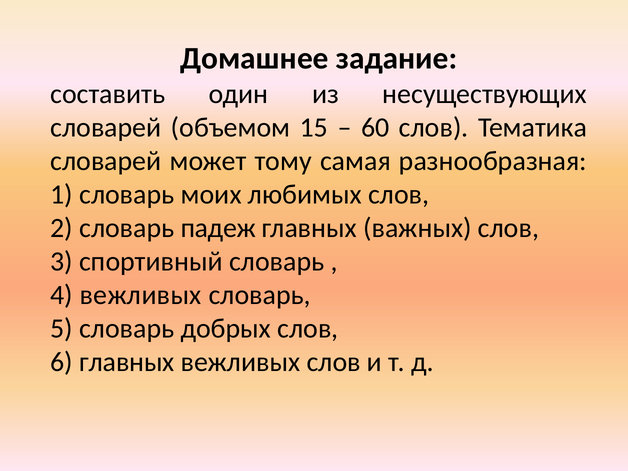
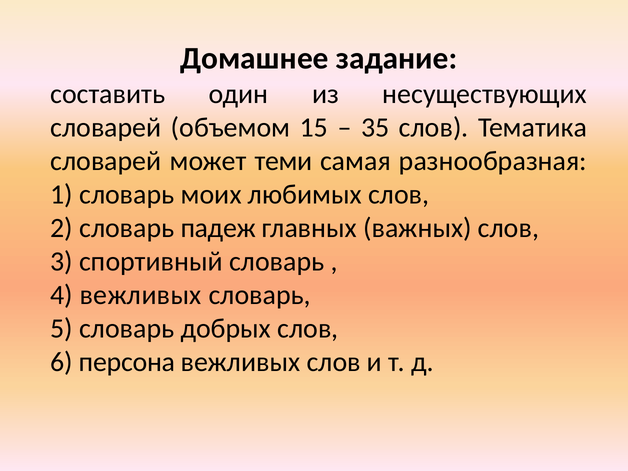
60: 60 -> 35 (375, 127)
тому: тому -> теми (283, 161)
6 главных: главных -> персона (127, 362)
